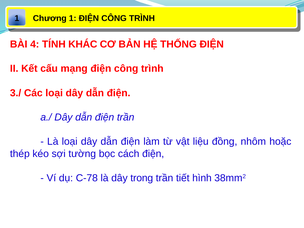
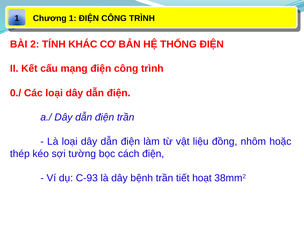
4: 4 -> 2 (35, 44)
3./: 3./ -> 0./ (16, 93)
C-78: C-78 -> C-93 (87, 178)
trong: trong -> bệnh (142, 178)
hình: hình -> hoạt (202, 178)
